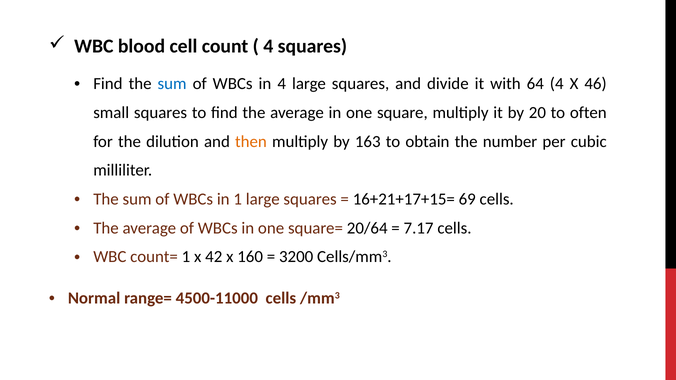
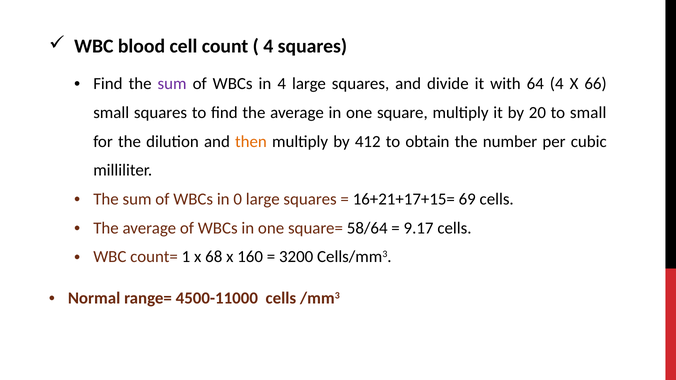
sum colour: blue -> purple (172, 84)
46: 46 -> 66 (596, 84)
to often: often -> small (588, 113)
163: 163 -> 412 (368, 142)
in 1: 1 -> 0 (238, 199)
20/64: 20/64 -> 58/64 (367, 228)
7.17: 7.17 -> 9.17 (419, 228)
42: 42 -> 68 (214, 257)
